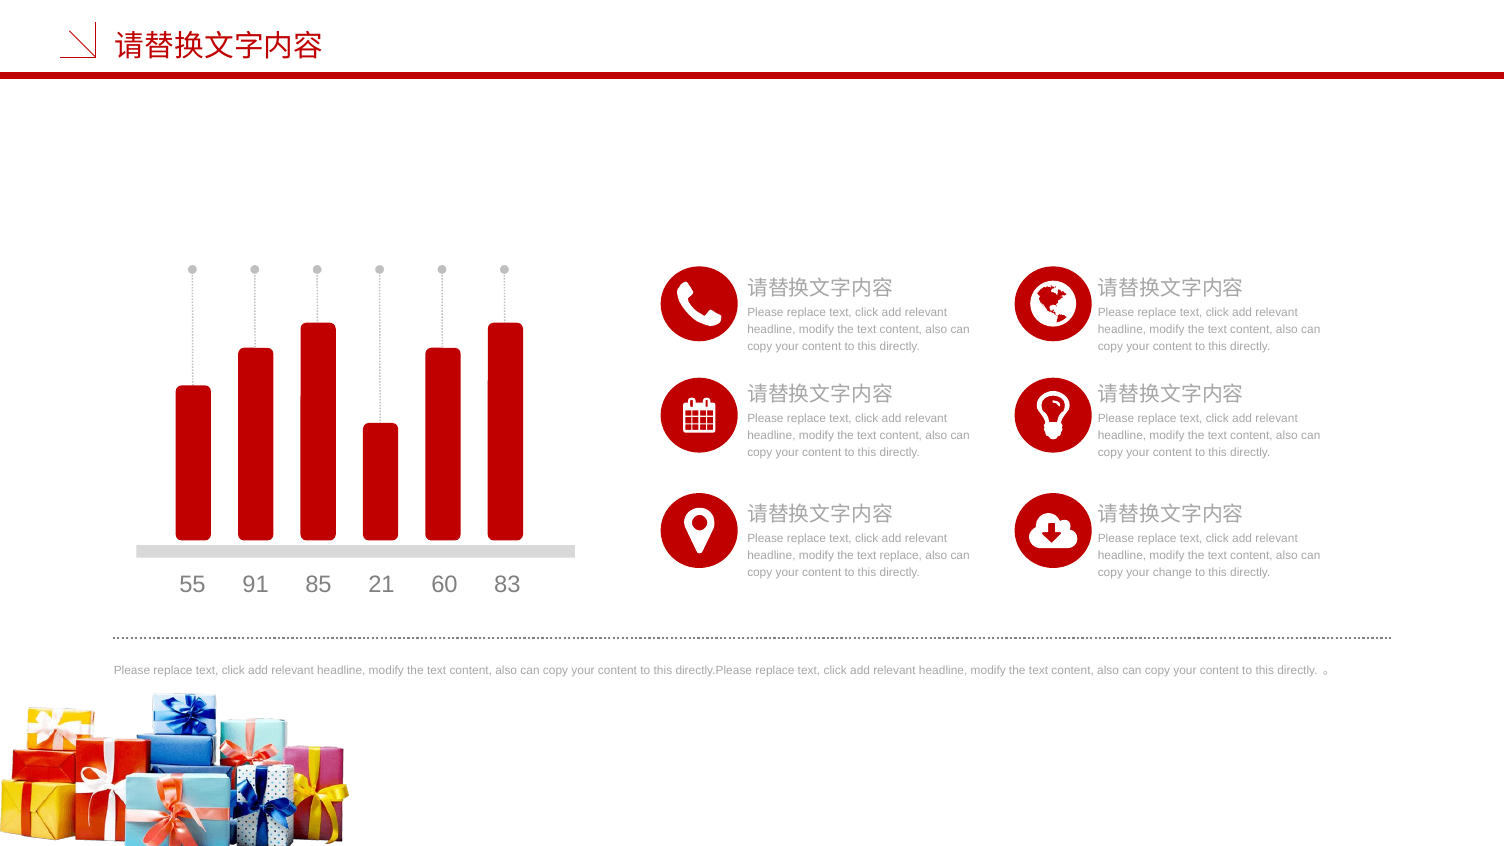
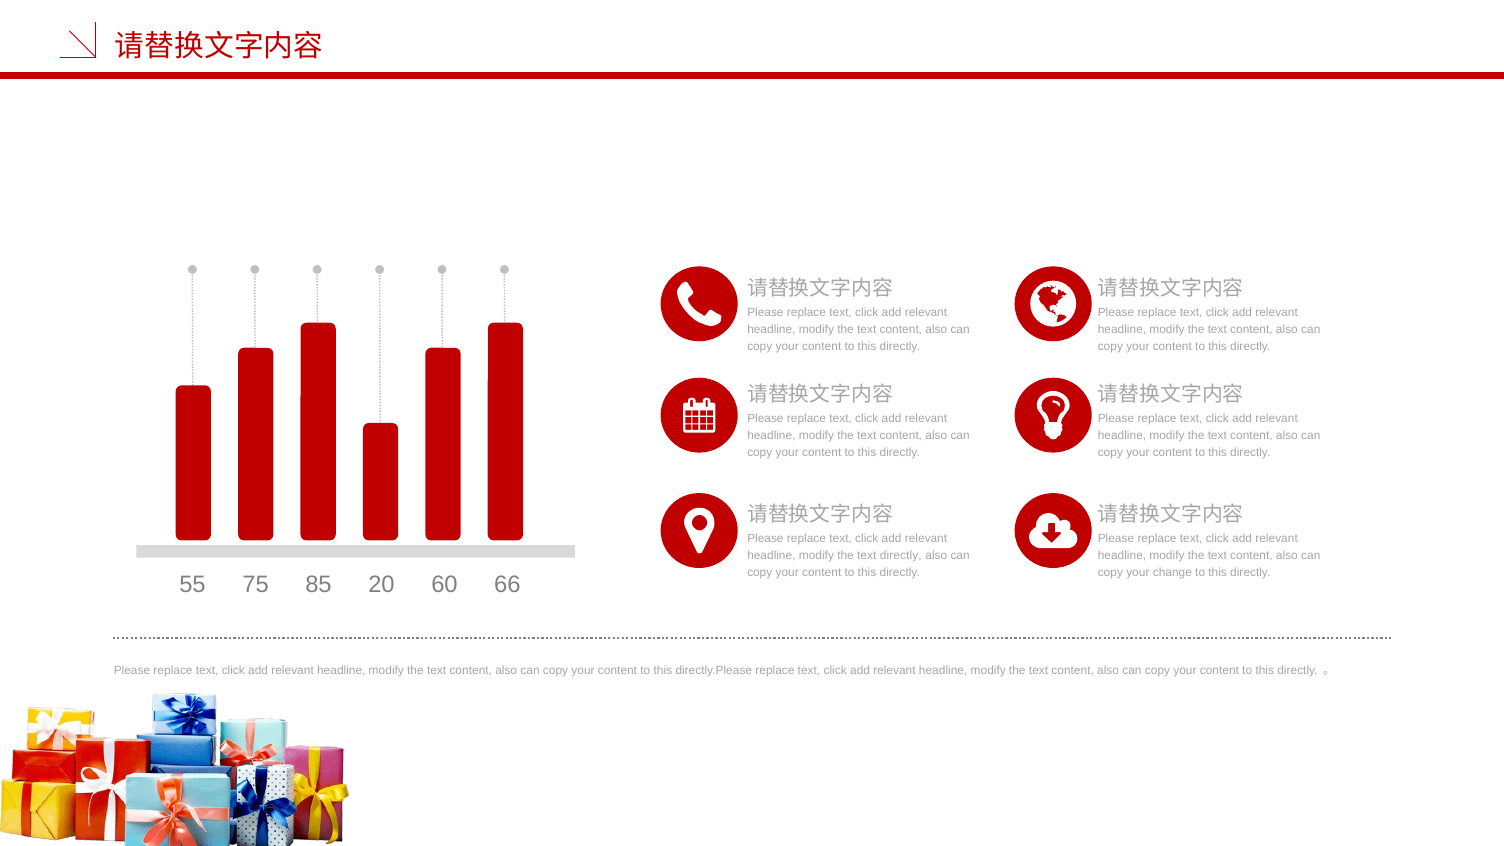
text replace: replace -> directly (901, 555)
91: 91 -> 75 (256, 584)
21: 21 -> 20 (381, 584)
83: 83 -> 66 (507, 584)
